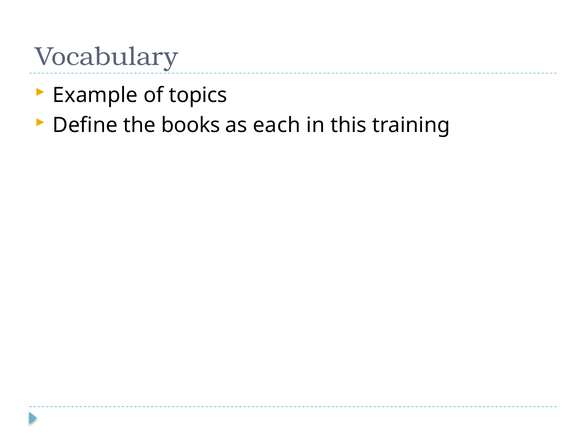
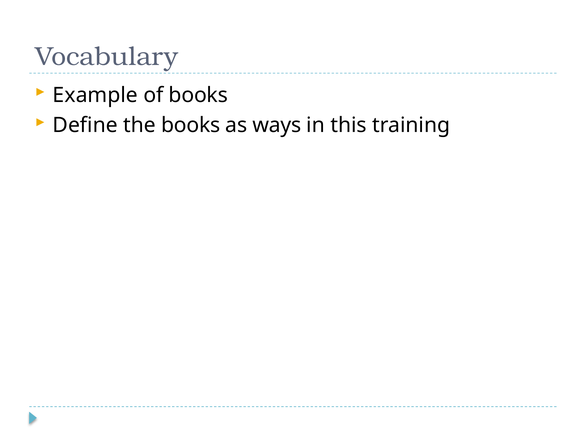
of topics: topics -> books (198, 95)
each: each -> ways (277, 125)
